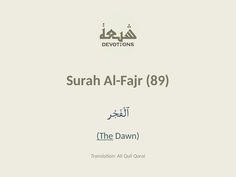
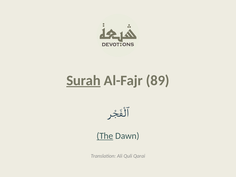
Surah underline: none -> present (83, 80)
